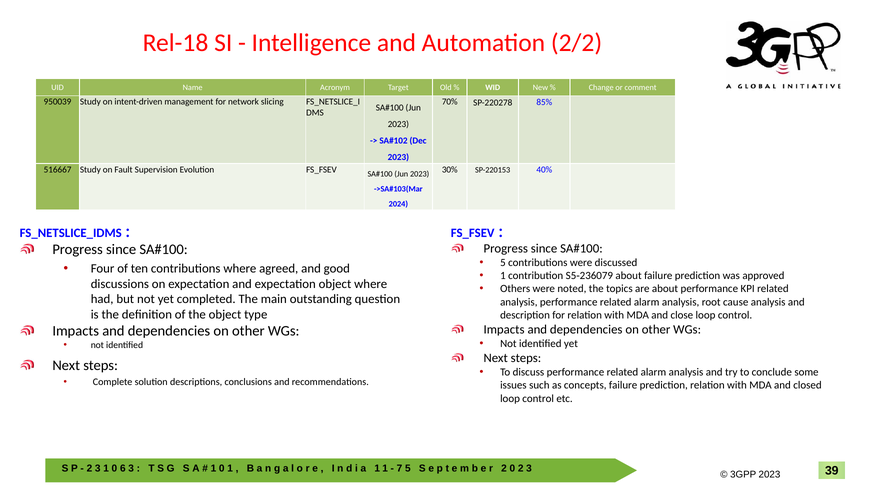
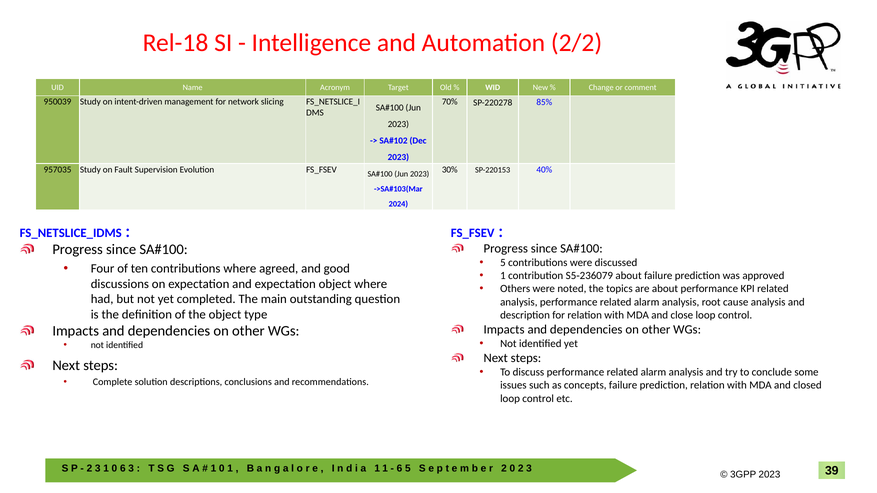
516667: 516667 -> 957035 (58, 170)
7: 7 -> 6 (400, 469)
